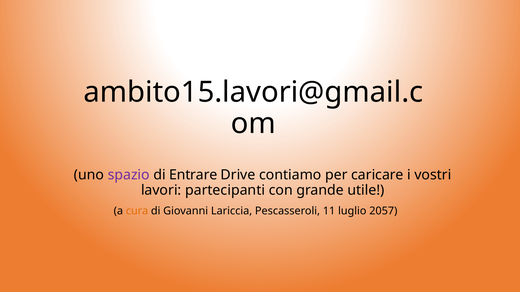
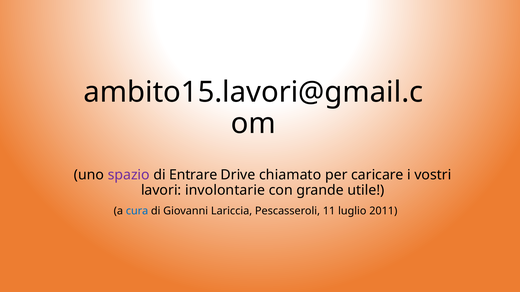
contiamo: contiamo -> chiamato (290, 175)
partecipanti: partecipanti -> involontarie (225, 190)
cura colour: orange -> blue (137, 211)
2057: 2057 -> 2011 (383, 211)
